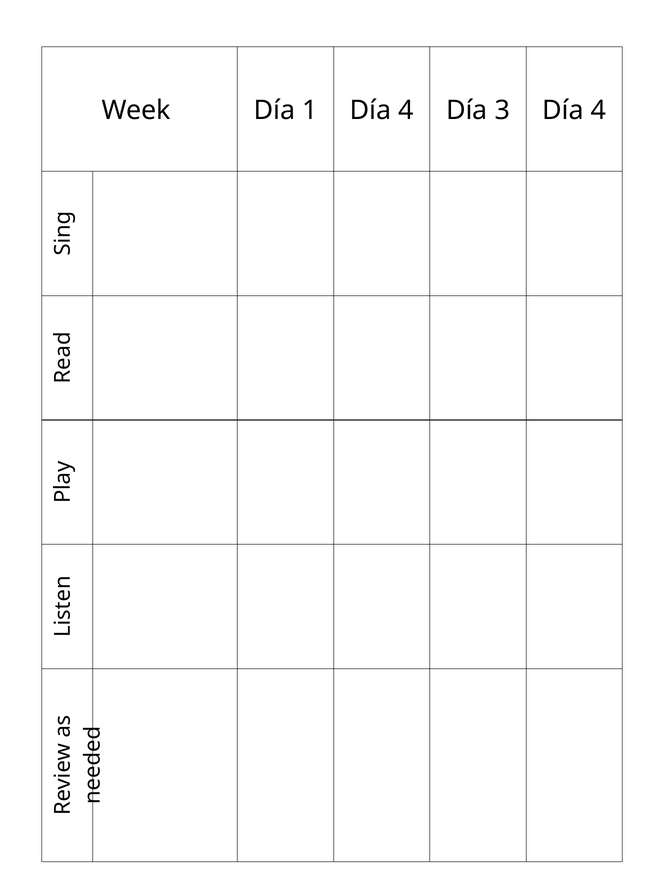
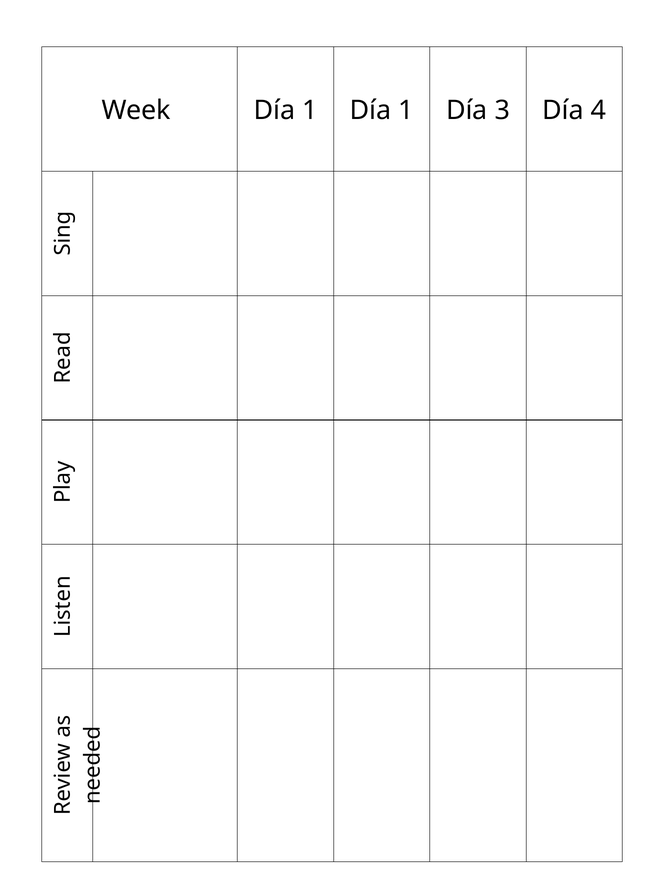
1 Día 4: 4 -> 1 (406, 110)
